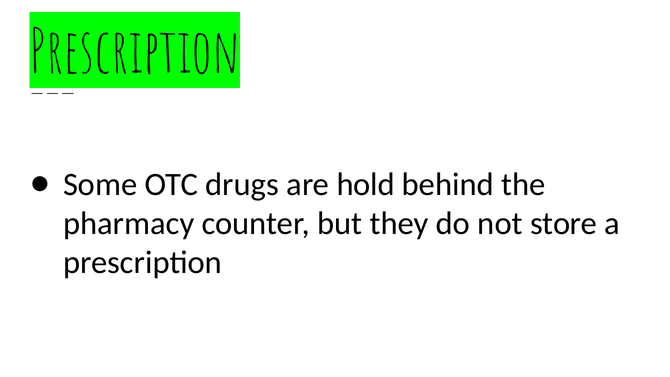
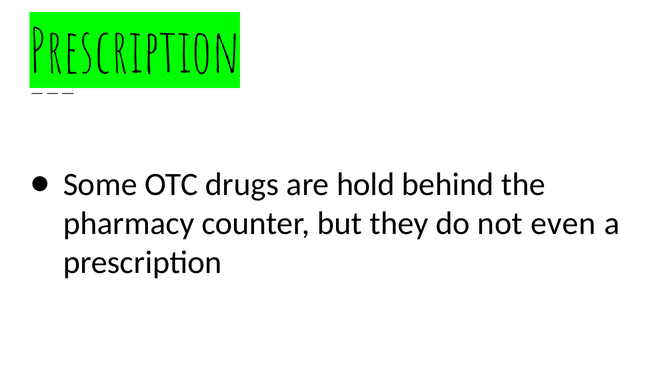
store: store -> even (563, 223)
